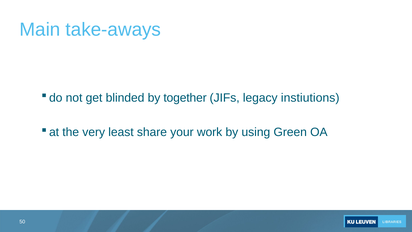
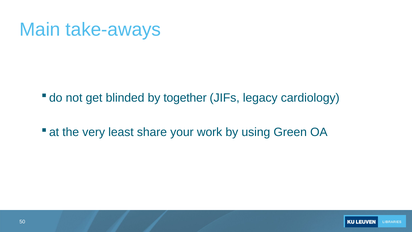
instiutions: instiutions -> cardiology (310, 98)
